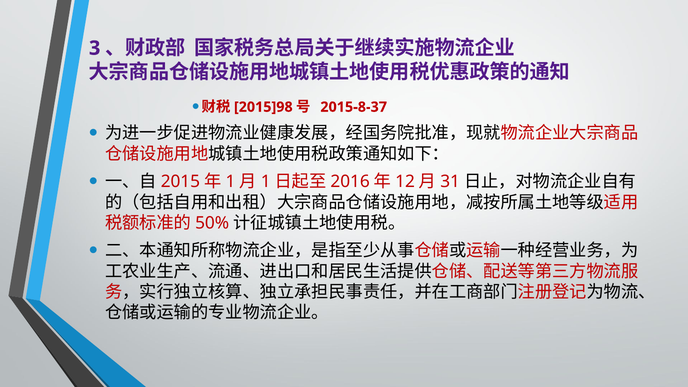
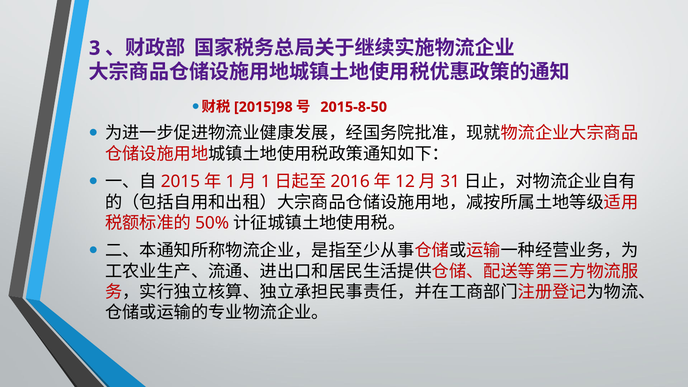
2015-8-37: 2015-8-37 -> 2015-8-50 (354, 107)
